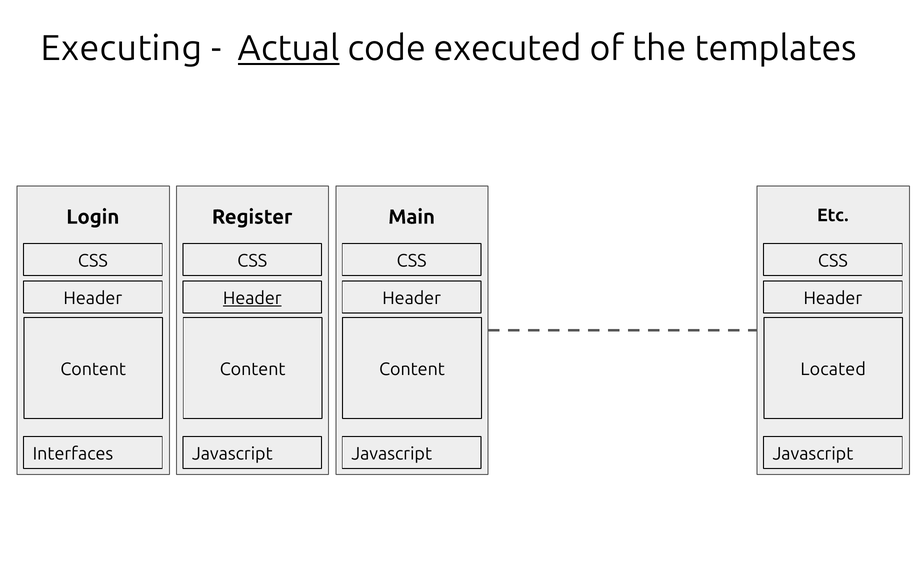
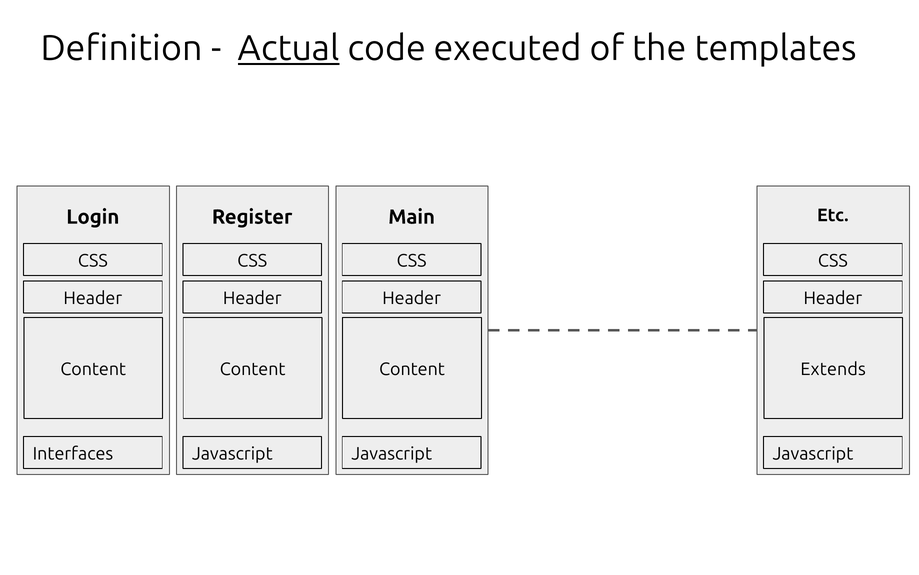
Executing: Executing -> Definition (122, 48)
Header underline: present -> none (252, 298)
Located: Located -> Extends (833, 369)
